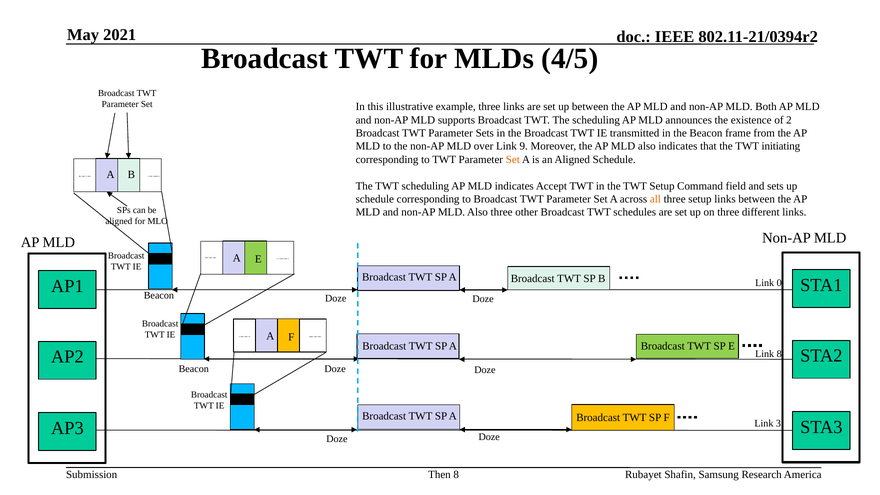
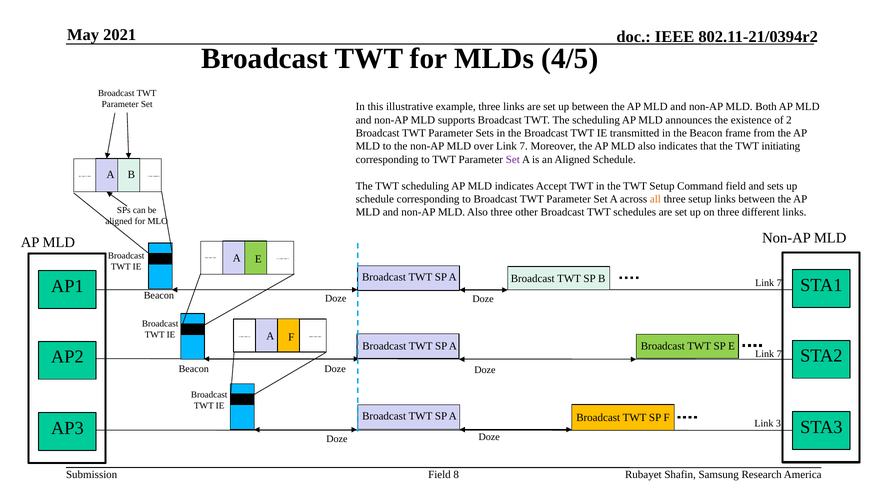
over Link 9: 9 -> 7 (524, 146)
Set colour: orange -> purple (513, 159)
A Link 0: 0 -> 7 (779, 283)
8: 8 -> 7 (779, 354)
Then: Then -> Field (439, 475)
